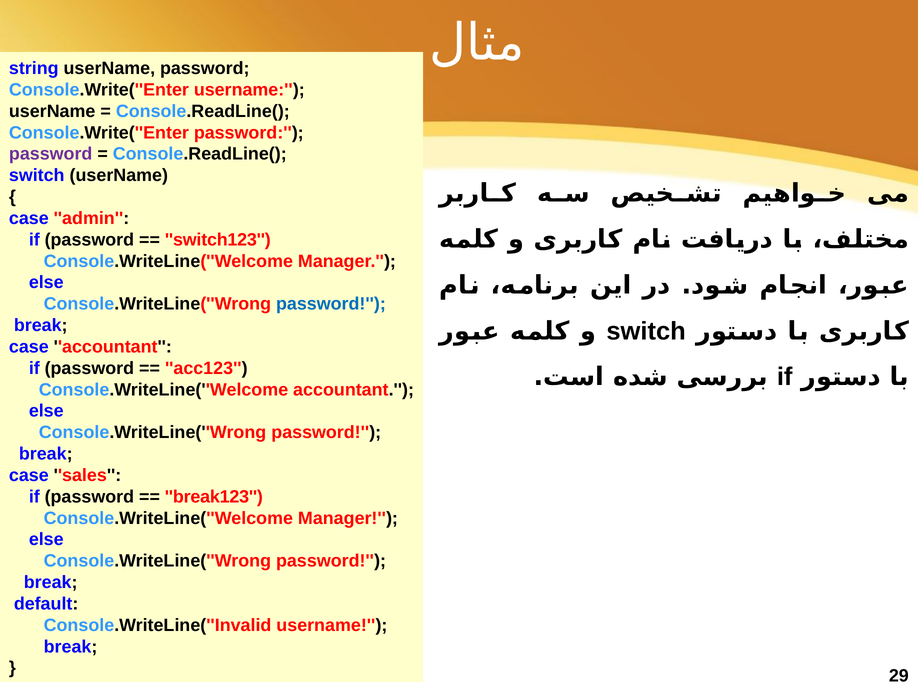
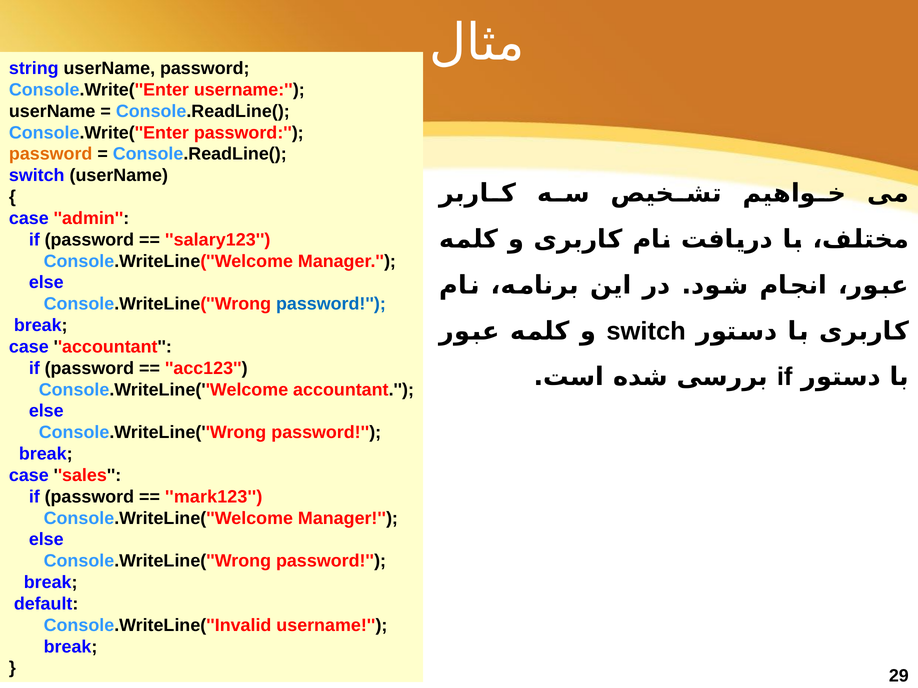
password colour: purple -> orange (51, 154)
switch123: switch123 -> salary123 (218, 240)
break123: break123 -> mark123 (214, 497)
